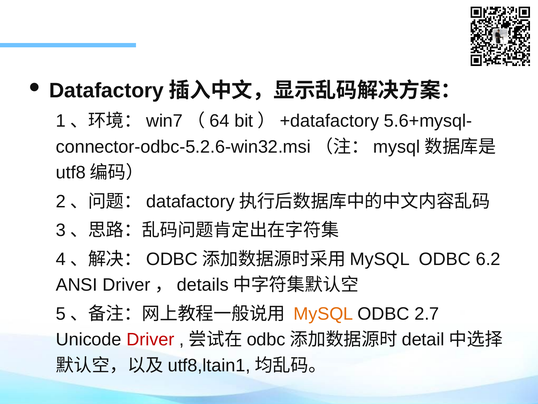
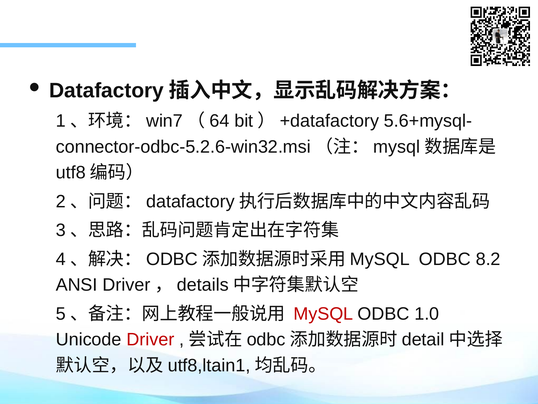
6.2: 6.2 -> 8.2 (488, 259)
MySQL colour: orange -> red (323, 313)
2.7: 2.7 -> 1.0 (427, 313)
